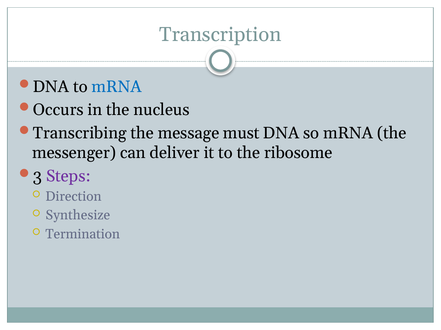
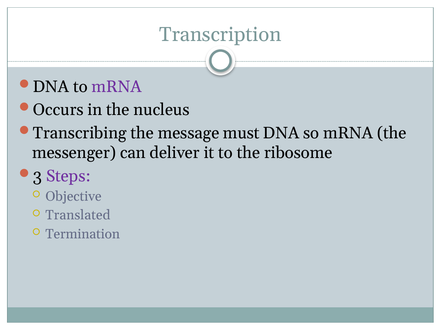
mRNA colour: blue -> purple (117, 87)
Direction: Direction -> Objective (73, 197)
Synthesize: Synthesize -> Translated (78, 216)
